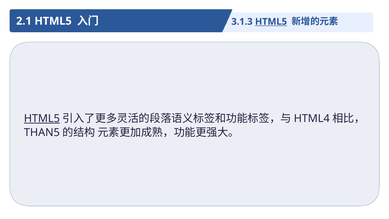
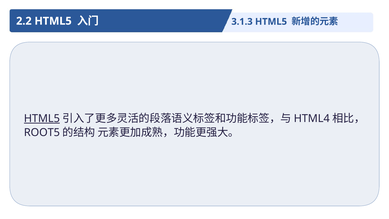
2.1: 2.1 -> 2.2 (24, 21)
HTML5 underline: present -> none (271, 22)
THAN5: THAN5 -> ROOT5 (42, 132)
